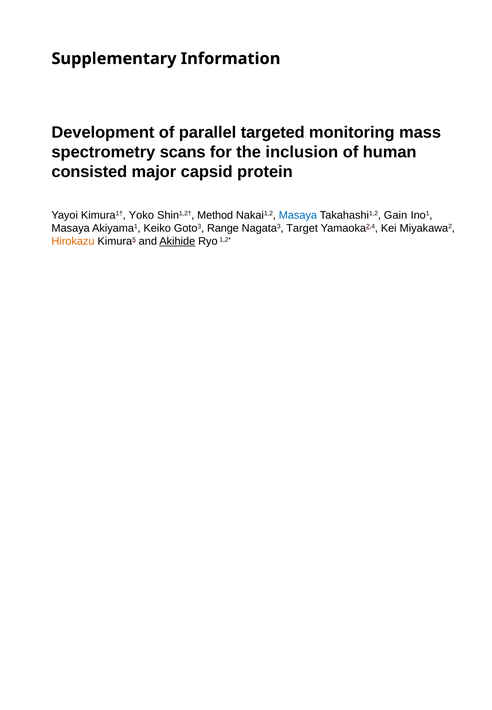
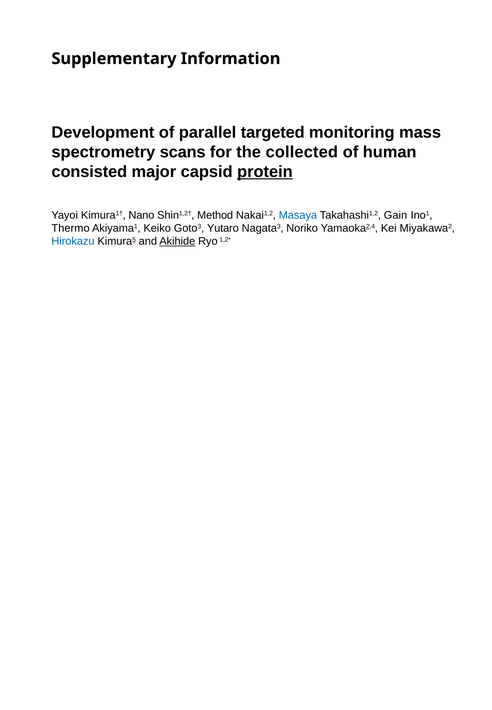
inclusion: inclusion -> collected (302, 152)
protein underline: none -> present (265, 172)
Yoko: Yoko -> Nano (141, 215)
Masaya: Masaya -> Thermo (71, 229)
Range: Range -> Yutaro (223, 229)
Target: Target -> Noriko (302, 229)
Hirokazu colour: orange -> blue (73, 242)
